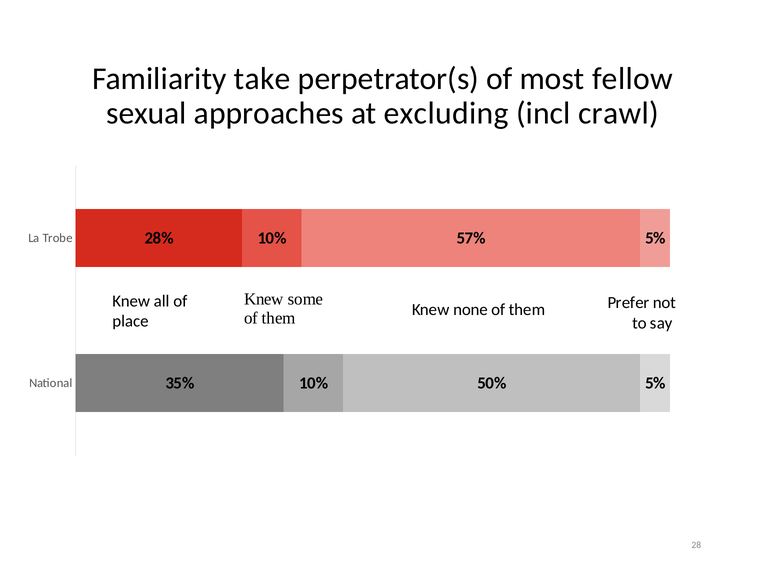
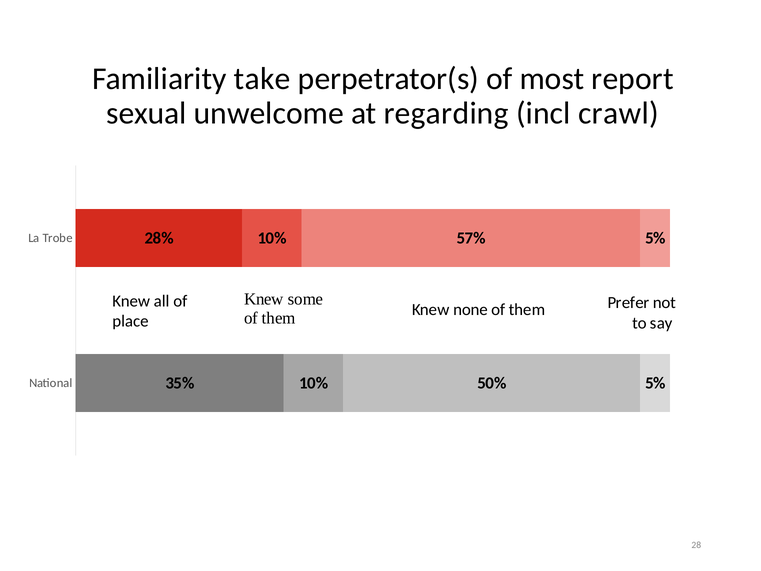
fellow: fellow -> report (633, 79)
approaches: approaches -> unwelcome (269, 113)
excluding: excluding -> regarding (446, 113)
